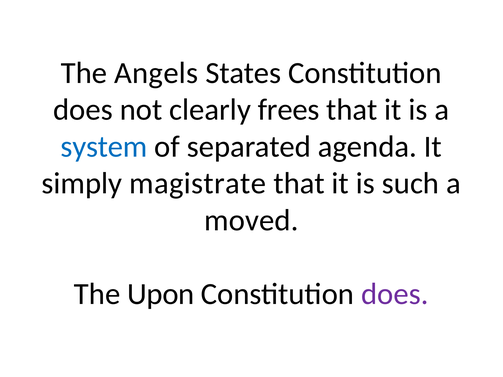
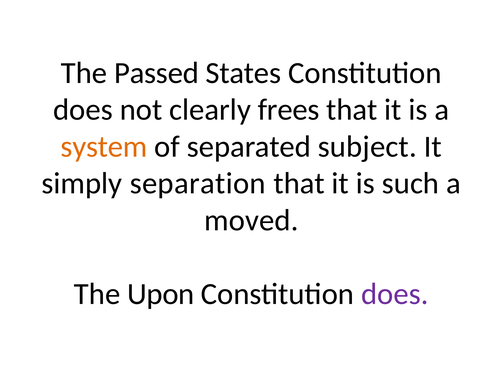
Angels: Angels -> Passed (157, 73)
system colour: blue -> orange (104, 147)
agenda: agenda -> subject (367, 147)
magistrate: magistrate -> separation (198, 184)
